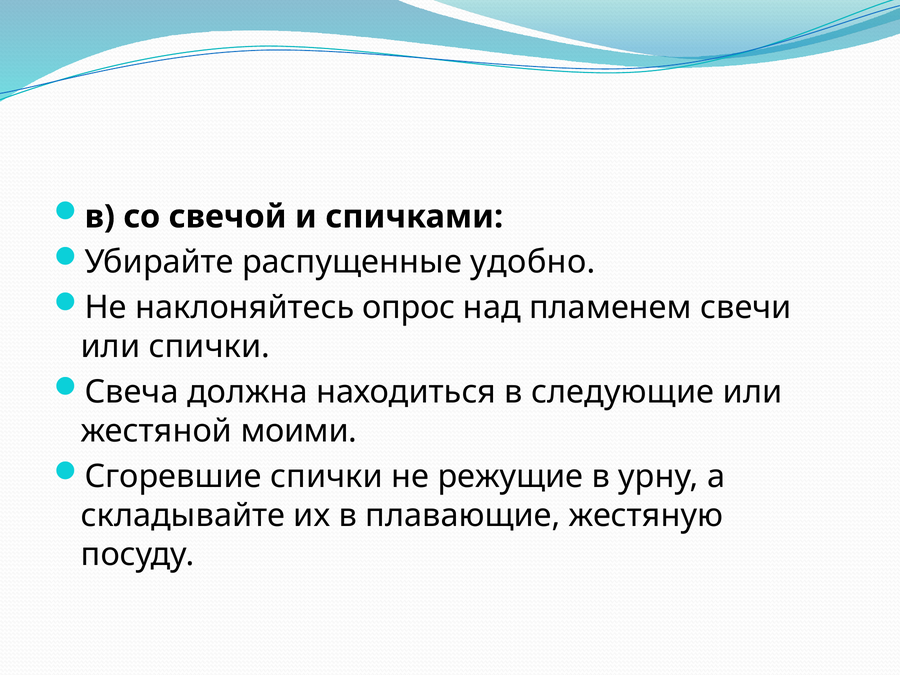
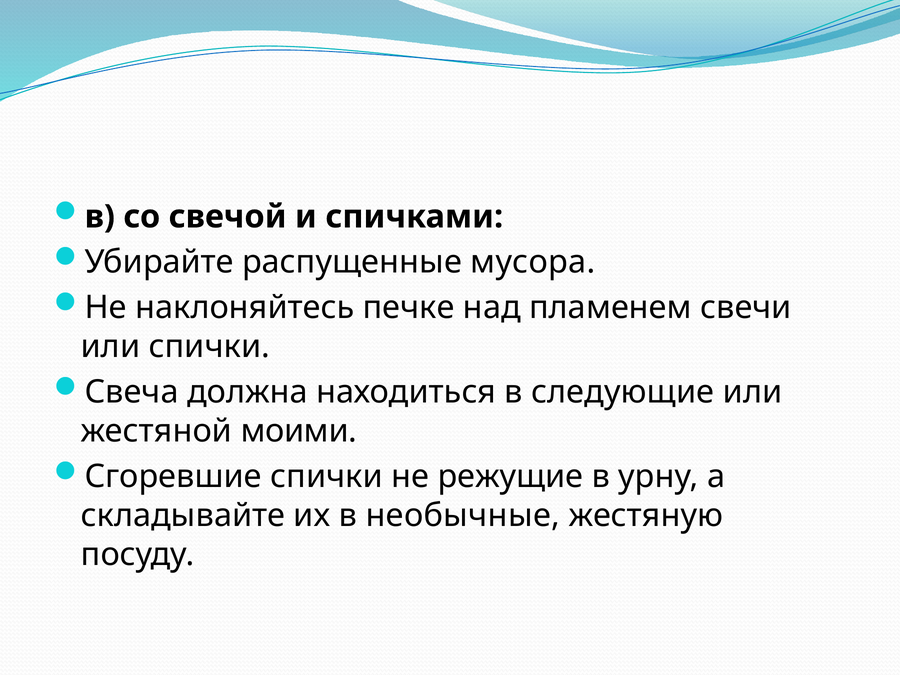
удобно: удобно -> мусора (533, 262)
опрос: опрос -> печке (409, 308)
плавающие: плавающие -> необычные (463, 515)
